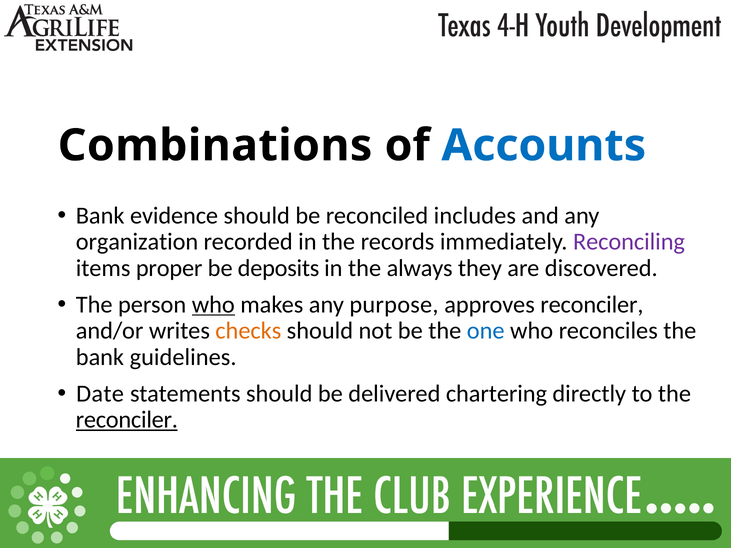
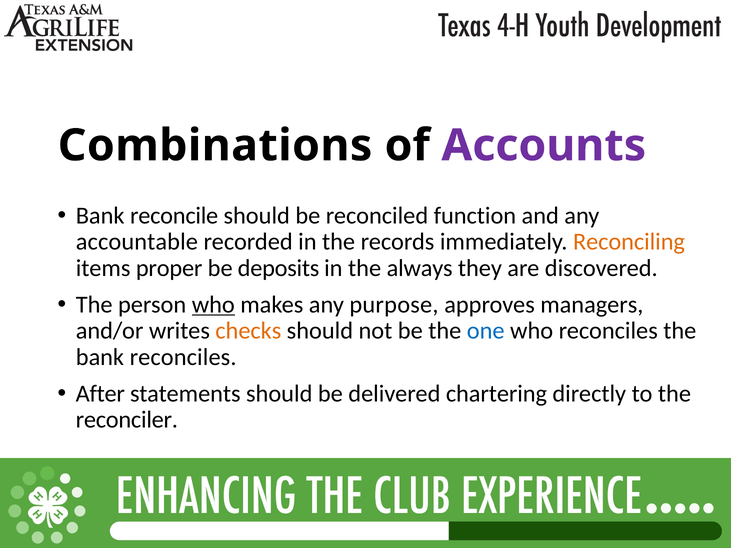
Accounts colour: blue -> purple (544, 146)
evidence: evidence -> reconcile (174, 216)
includes: includes -> function (475, 216)
organization: organization -> accountable (137, 242)
Reconciling colour: purple -> orange (629, 242)
approves reconciler: reconciler -> managers (592, 305)
bank guidelines: guidelines -> reconciles (183, 357)
Date: Date -> After (100, 394)
reconciler underline: present -> none (127, 420)
